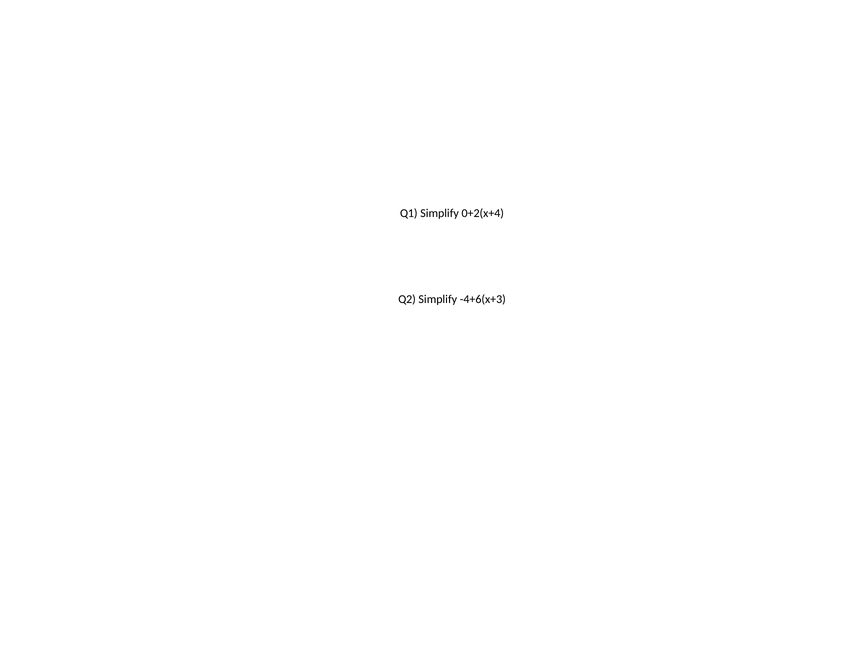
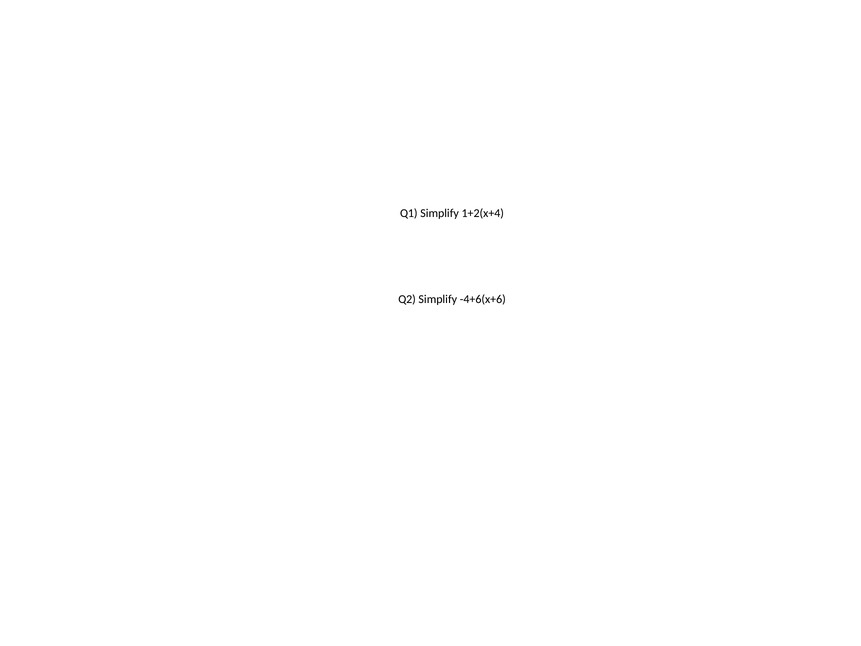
0+2(x+4: 0+2(x+4 -> 1+2(x+4 (483, 213)
-4+6(x+3: -4+6(x+3 -> -4+6(x+6 (483, 299)
